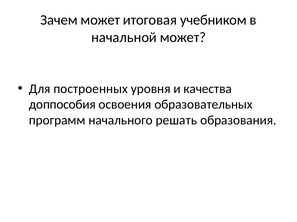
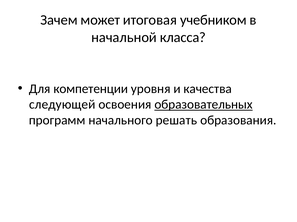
начальной может: может -> класса (183, 37)
построенных: построенных -> компетенции (91, 89)
доппособия: доппособия -> следующей (62, 105)
образовательных underline: none -> present (204, 105)
